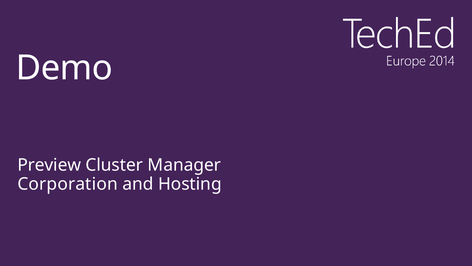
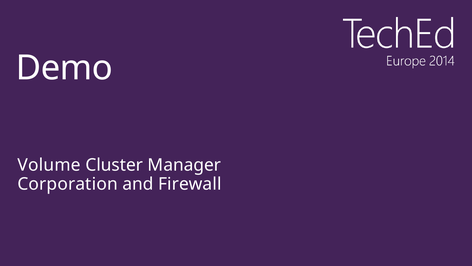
Preview: Preview -> Volume (49, 165)
Hosting: Hosting -> Firewall (190, 184)
